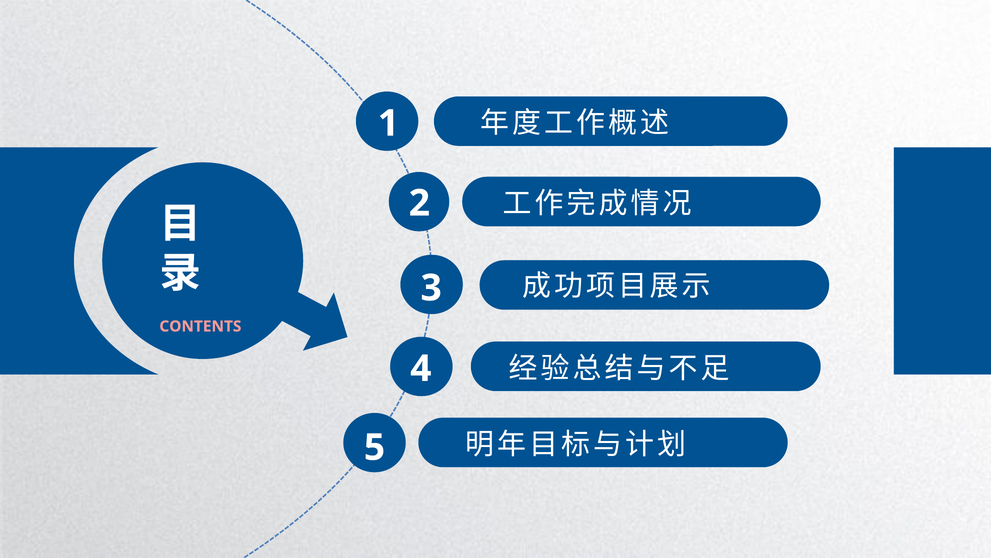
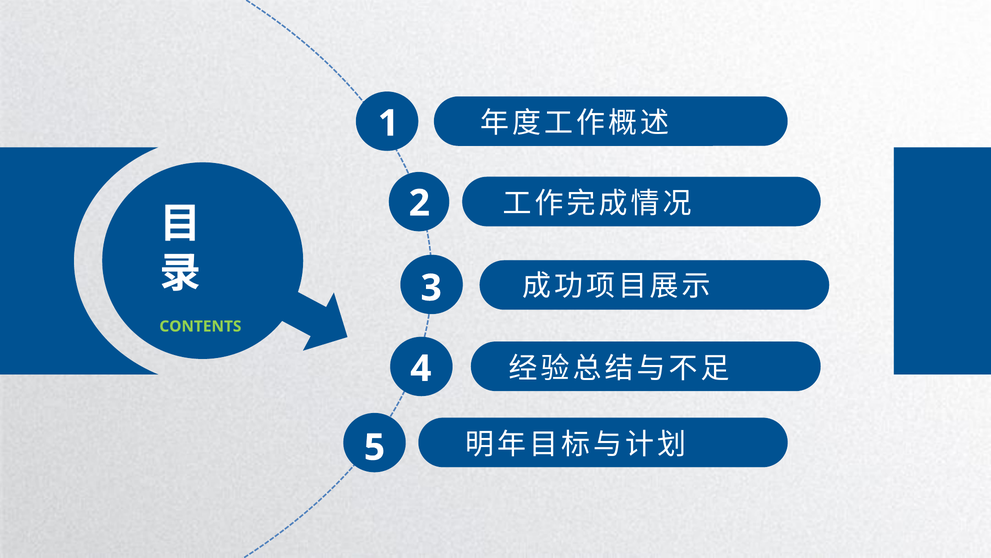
CONTENTS colour: pink -> light green (200, 326)
